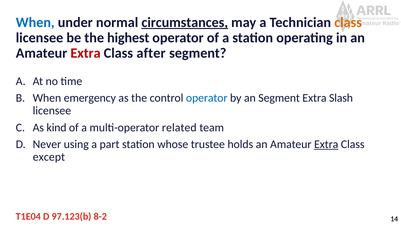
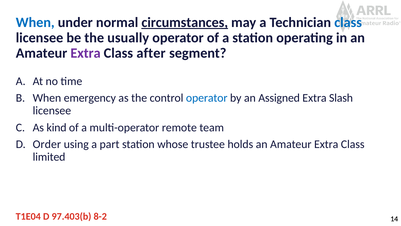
class colour: orange -> blue (348, 22)
highest: highest -> usually (128, 38)
Extra colour: red -> purple (86, 53)
an Segment: Segment -> Assigned (279, 98)
related: related -> remote (179, 127)
Never: Never -> Order (47, 144)
Extra underline: present -> none (326, 144)
except: except -> limited (49, 157)
97.123(b: 97.123(b -> 97.403(b (71, 216)
